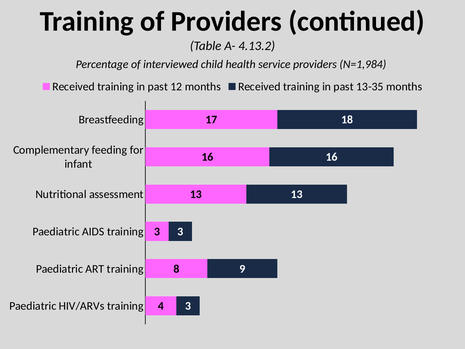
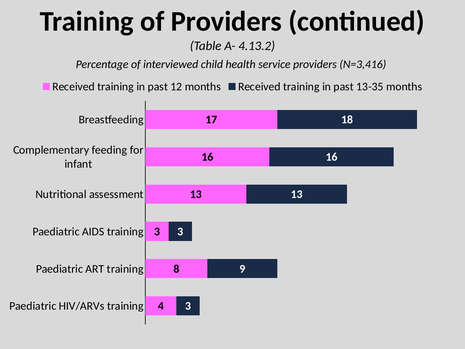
N=1,984: N=1,984 -> N=3,416 (363, 64)
